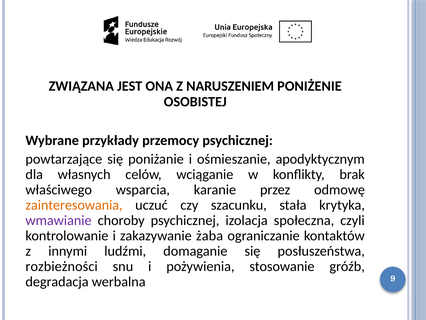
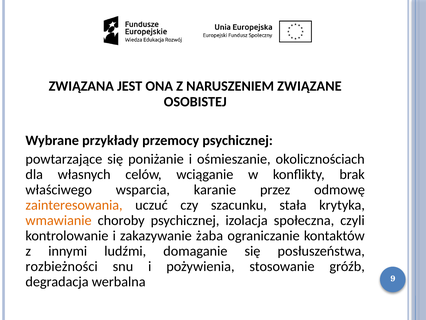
PONIŻENIE: PONIŻENIE -> ZWIĄZANE (309, 86)
apodyktycznym: apodyktycznym -> okolicznościach (320, 159)
wmawianie colour: purple -> orange (59, 220)
